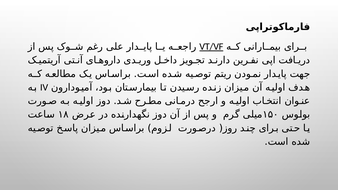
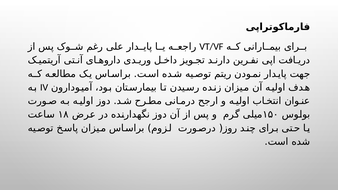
VT/VF underline: present -> none (211, 47)
